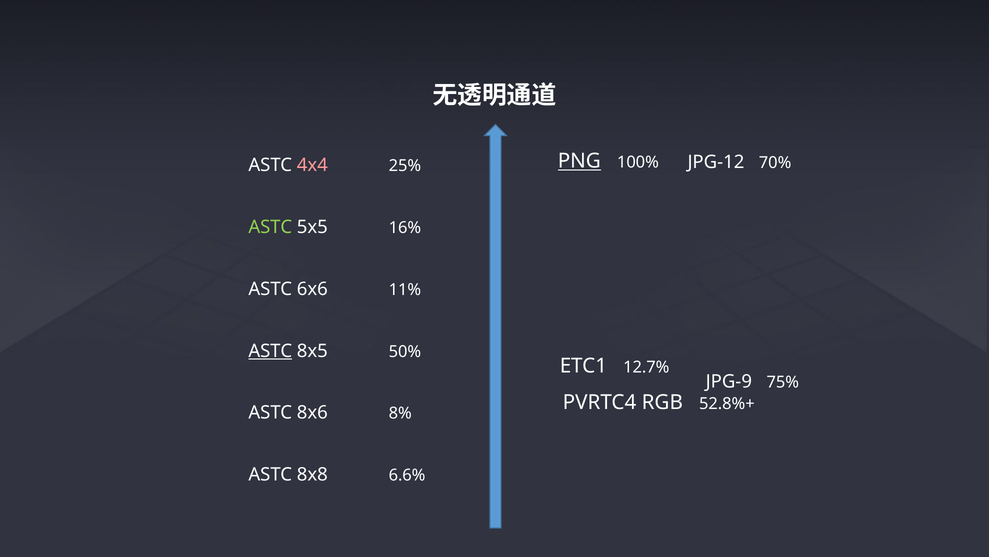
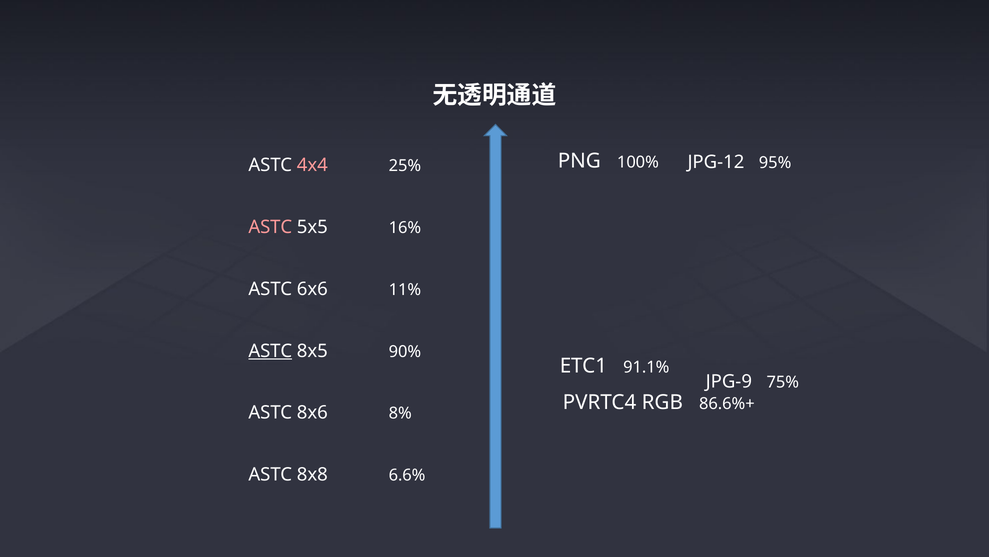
PNG underline: present -> none (579, 161)
70%: 70% -> 95% (775, 163)
ASTC colour: light green -> pink (270, 227)
50%: 50% -> 90% (405, 351)
12.7%: 12.7% -> 91.1% (646, 367)
52.8%+: 52.8%+ -> 86.6%+ (727, 403)
